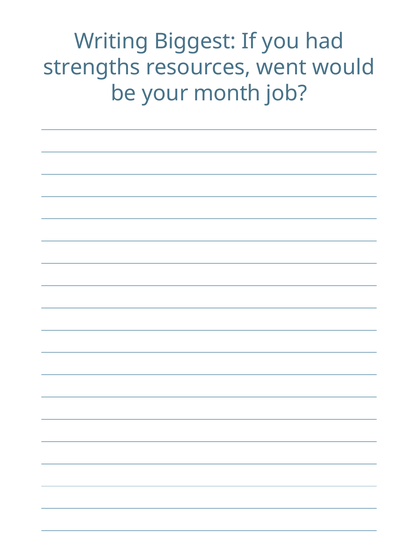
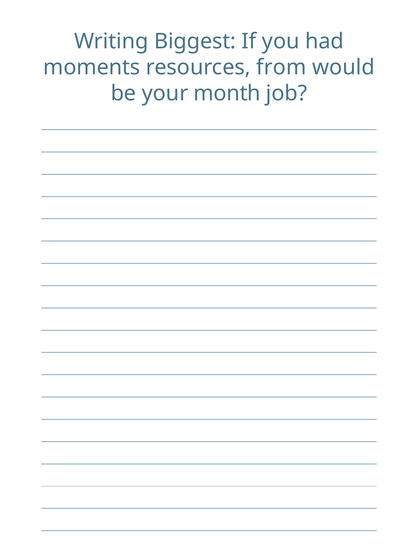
strengths: strengths -> moments (92, 67)
went: went -> from (281, 67)
